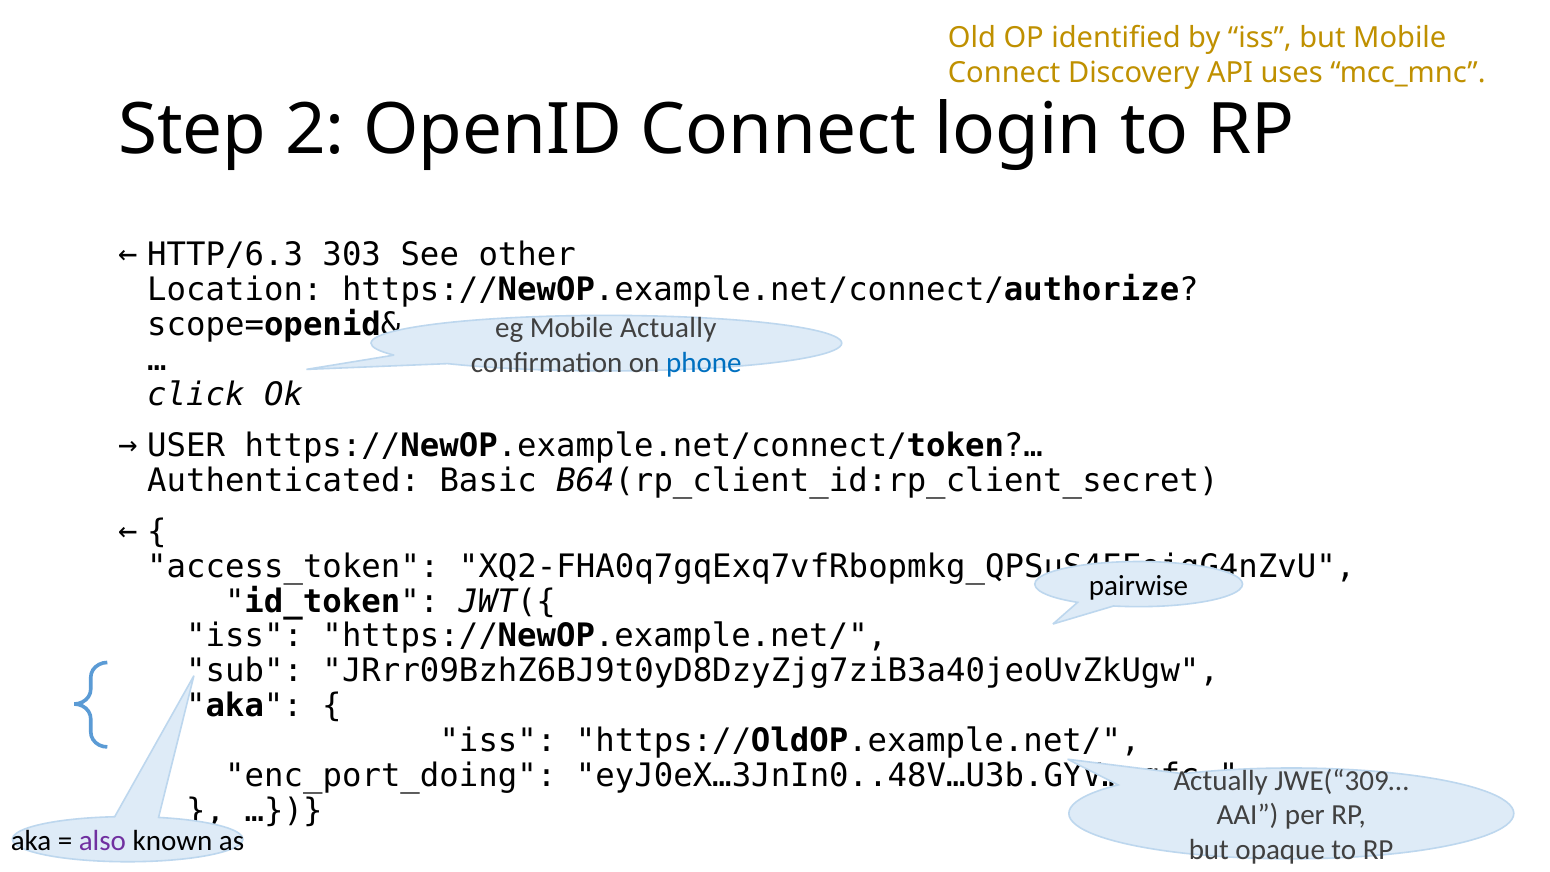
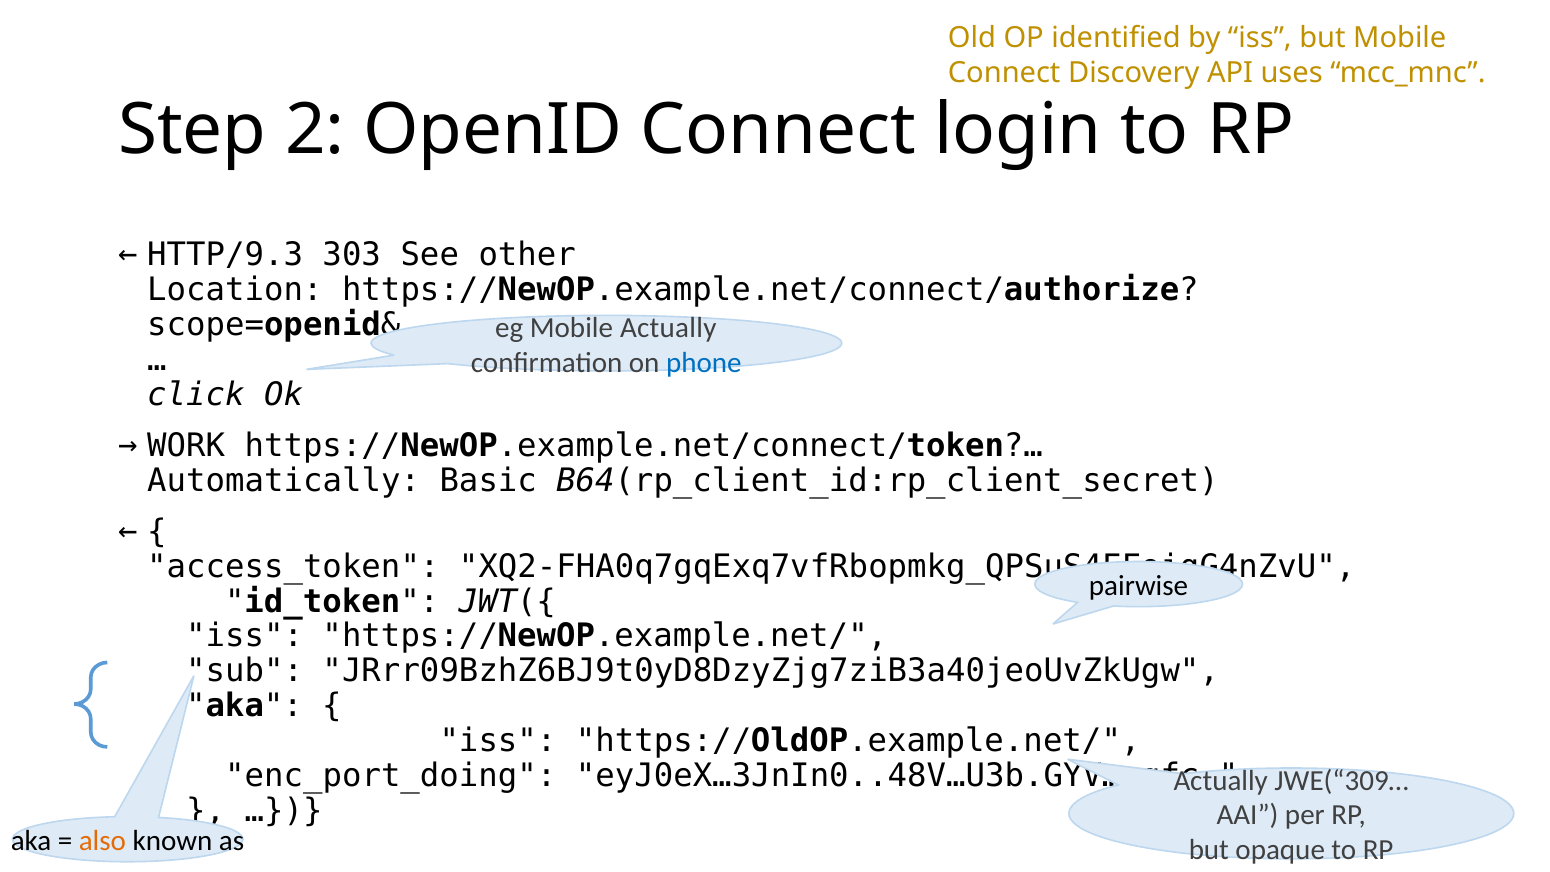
HTTP/6.3: HTTP/6.3 -> HTTP/9.3 (225, 255)
USER: USER -> WORK (186, 446)
Authenticated: Authenticated -> Automatically (284, 481)
also colour: purple -> orange (102, 841)
